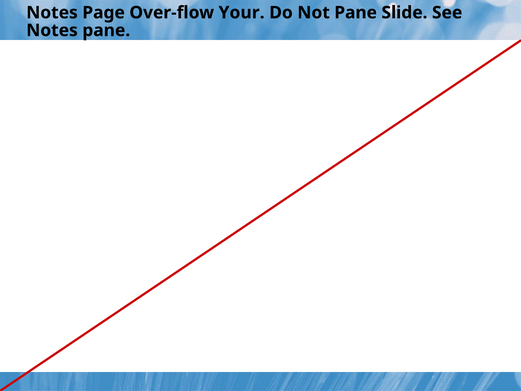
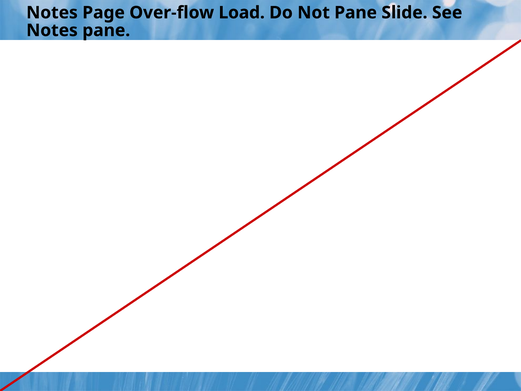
Your: Your -> Load (242, 13)
